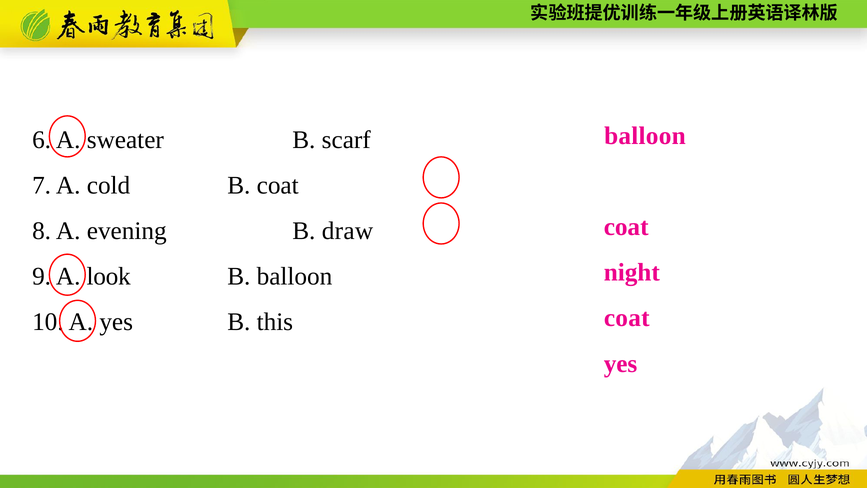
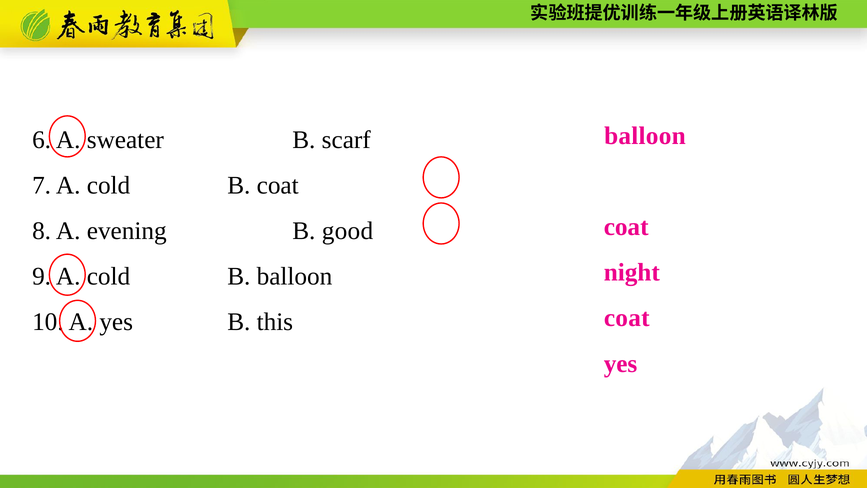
draw: draw -> good (347, 231)
9 A look: look -> cold (109, 276)
